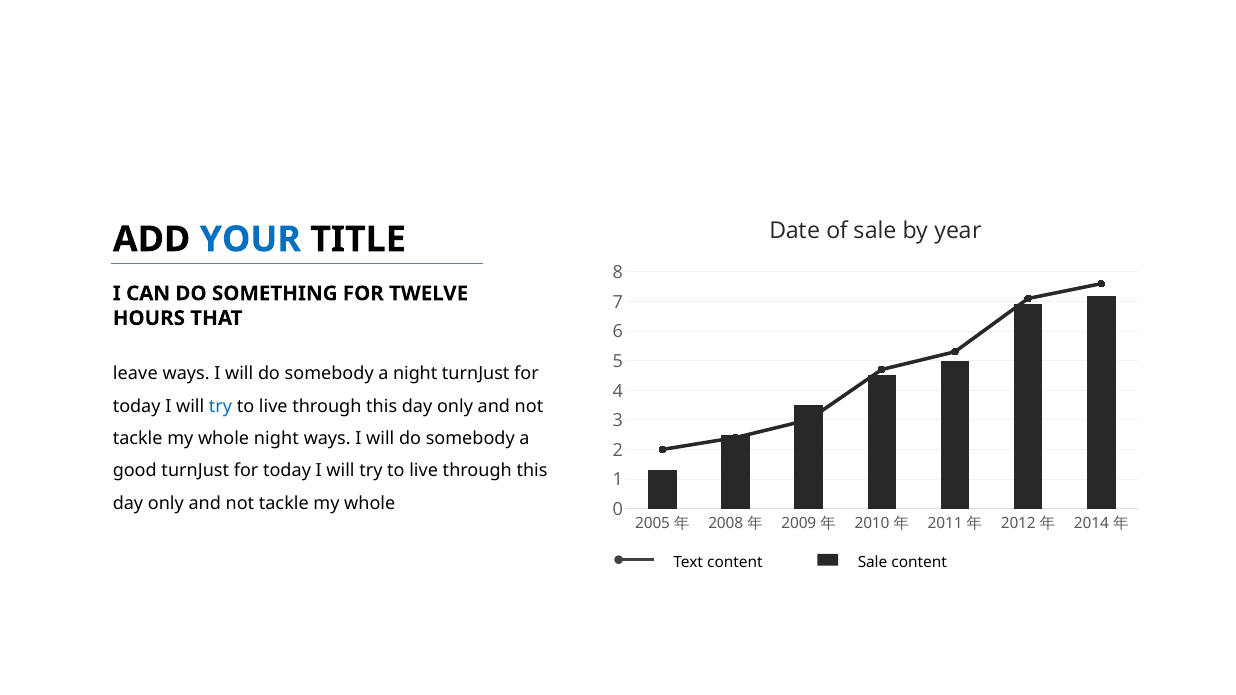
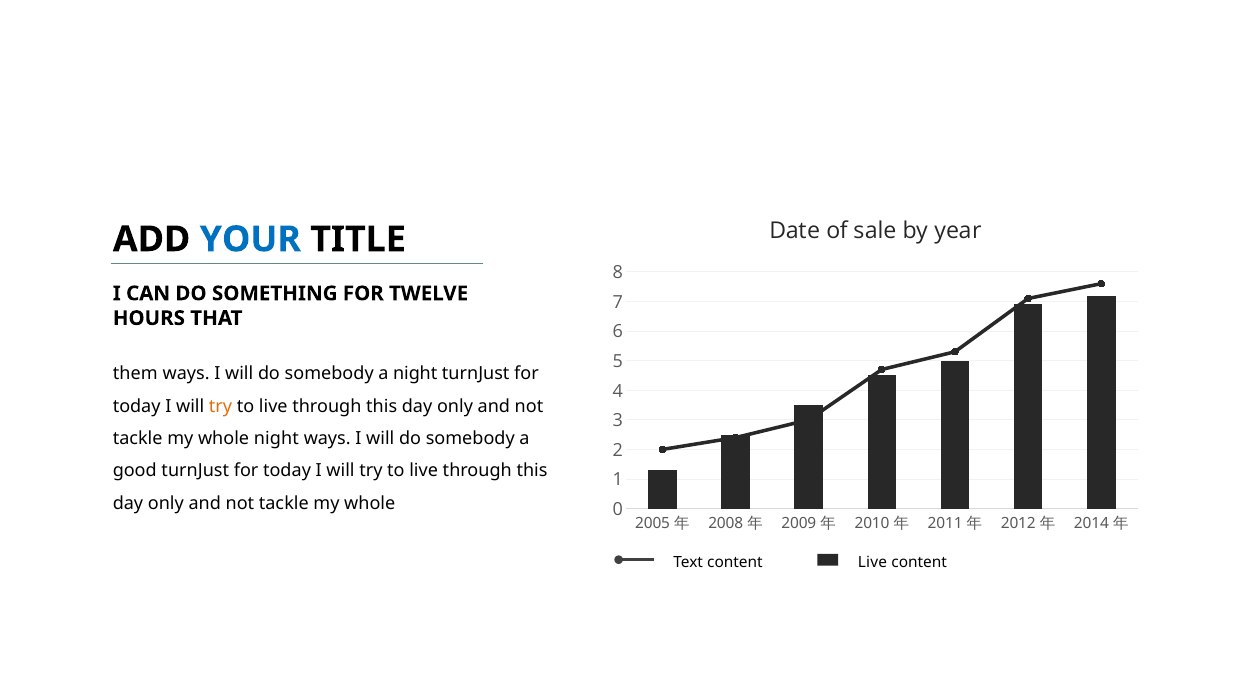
leave: leave -> them (135, 374)
try colour: blue -> orange (221, 406)
content Sale: Sale -> Live (872, 563)
